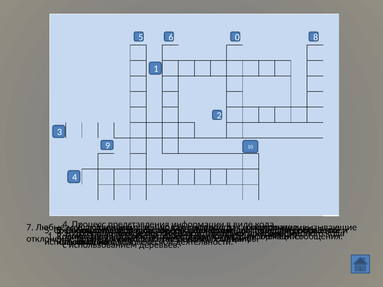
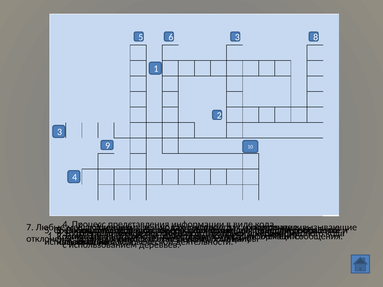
6 0: 0 -> 3 (237, 37)
